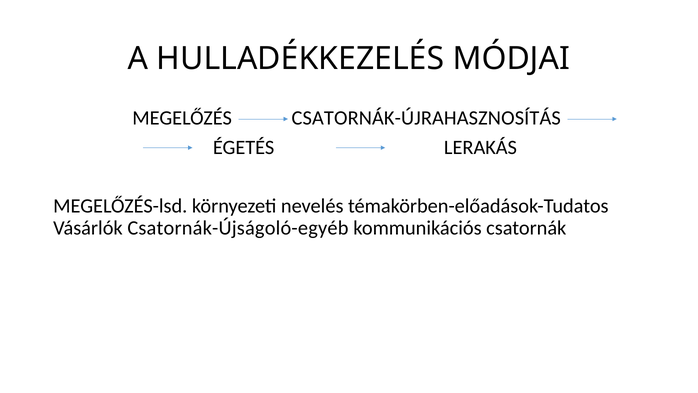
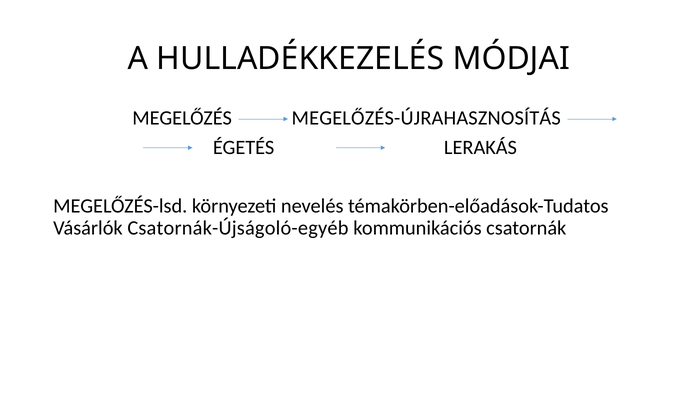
CSATORNÁK-ÚJRAHASZNOSÍTÁS: CSATORNÁK-ÚJRAHASZNOSÍTÁS -> MEGELŐZÉS-ÚJRAHASZNOSÍTÁS (426, 118)
